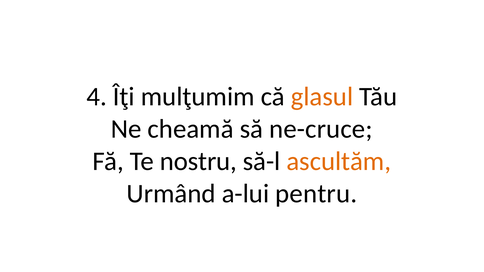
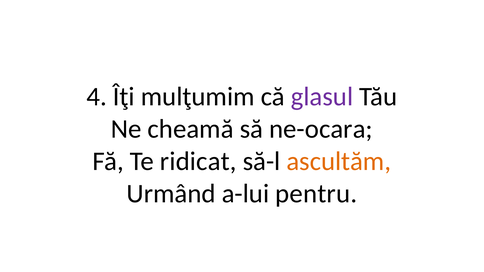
glasul colour: orange -> purple (322, 97)
ne-cruce: ne-cruce -> ne-ocara (321, 129)
nostru: nostru -> ridicat (198, 161)
